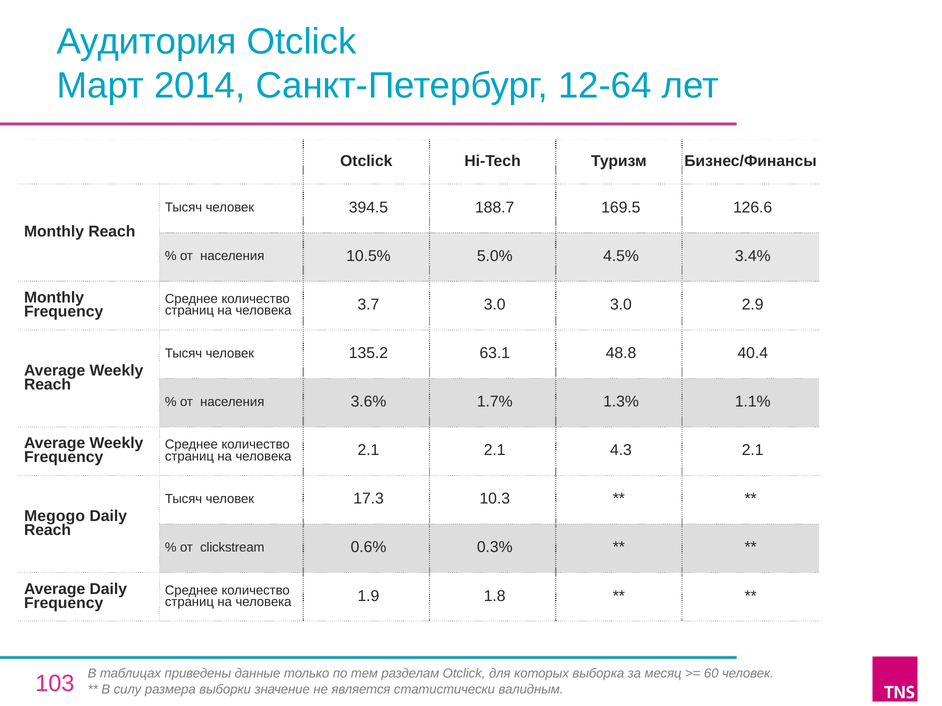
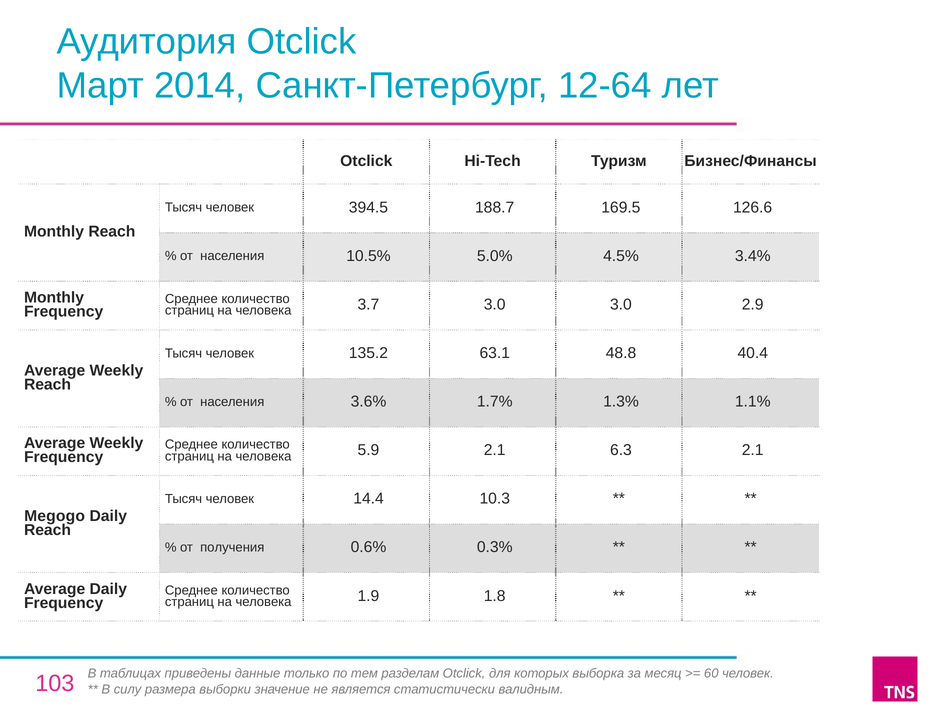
человека 2.1: 2.1 -> 5.9 (368, 451)
4.3: 4.3 -> 6.3 (621, 451)
17.3: 17.3 -> 14.4 (369, 499)
clickstream: clickstream -> получения (232, 548)
